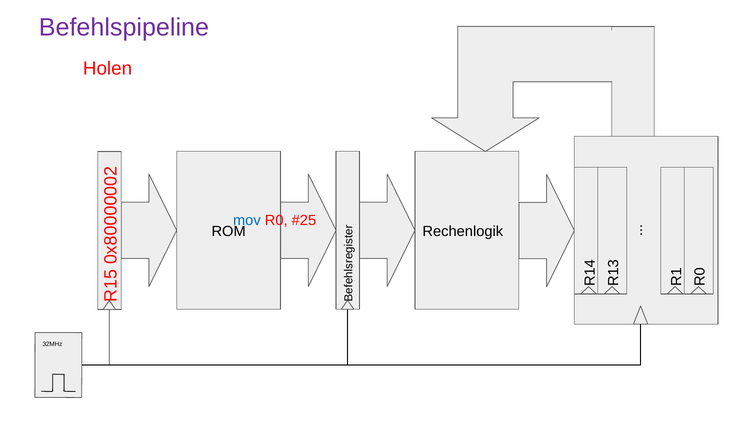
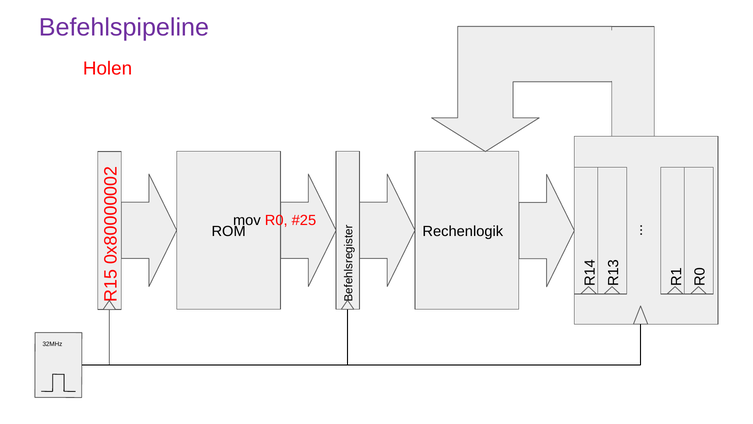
mov colour: blue -> black (247, 220)
